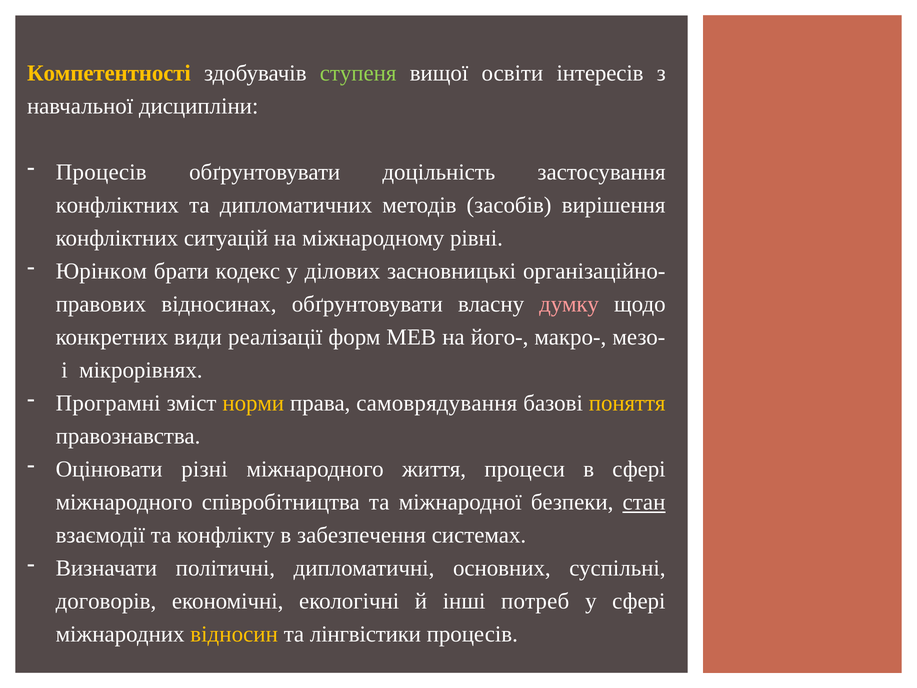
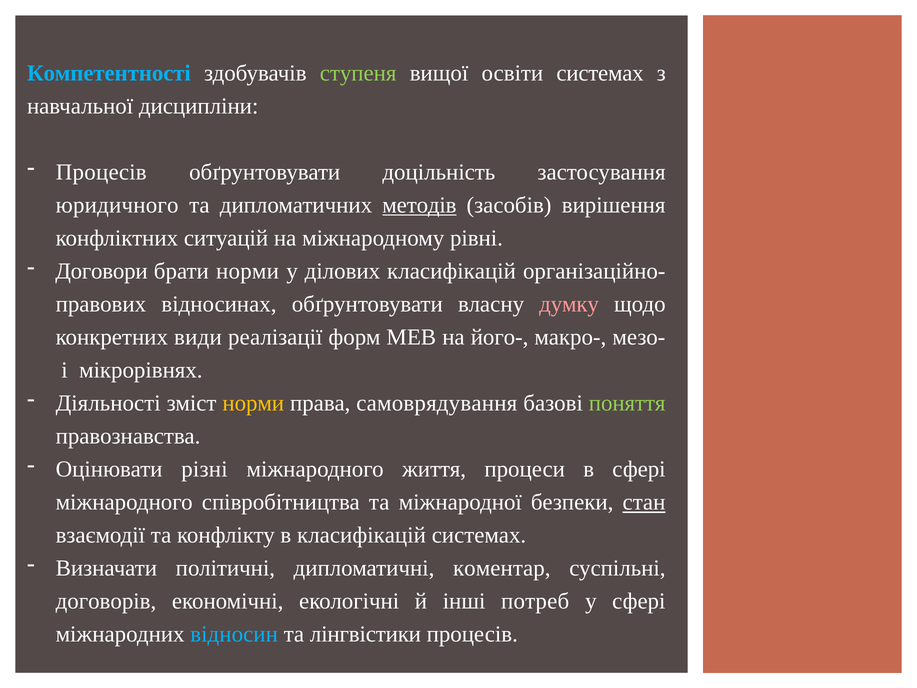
Компетентності colour: yellow -> light blue (109, 73)
освіти інтересів: інтересів -> системах (600, 73)
конфліктних: конфліктних -> юридичного (117, 205)
методів underline: none -> present (419, 205)
Юрінком: Юрінком -> Договори (101, 271)
брати кодекс: кодекс -> норми (248, 271)
ділових засновницькі: засновницькі -> класифікацій (452, 271)
Програмні: Програмні -> Діяльності (108, 403)
поняття colour: yellow -> light green (627, 403)
в забезпечення: забезпечення -> класифікацій (362, 535)
основних: основних -> коментар (502, 568)
відносин colour: yellow -> light blue (234, 634)
